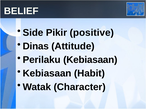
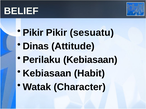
Side: Side -> Pikir (33, 33)
positive: positive -> sesuatu (92, 33)
